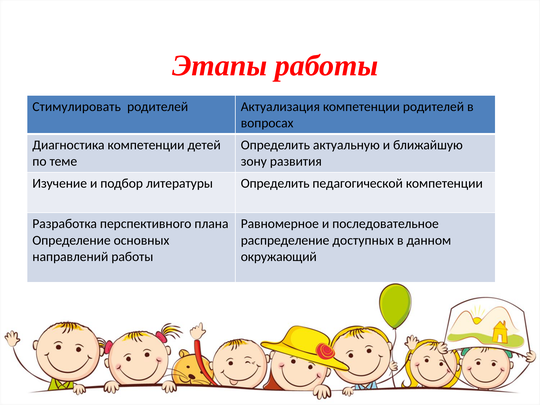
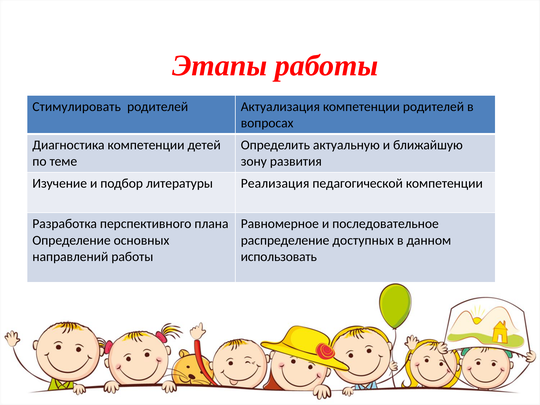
литературы Определить: Определить -> Реализация (275, 183)
окружающий: окружающий -> использовать (279, 257)
